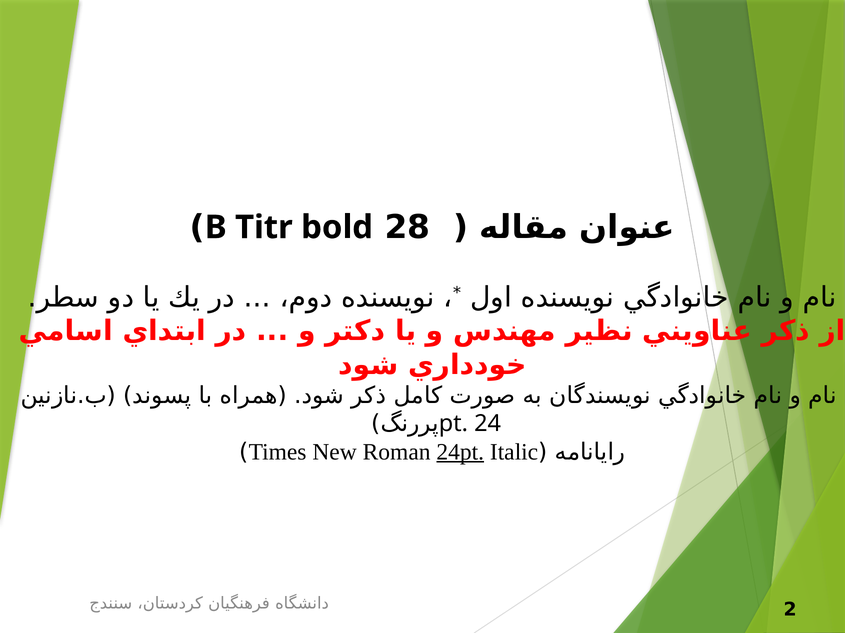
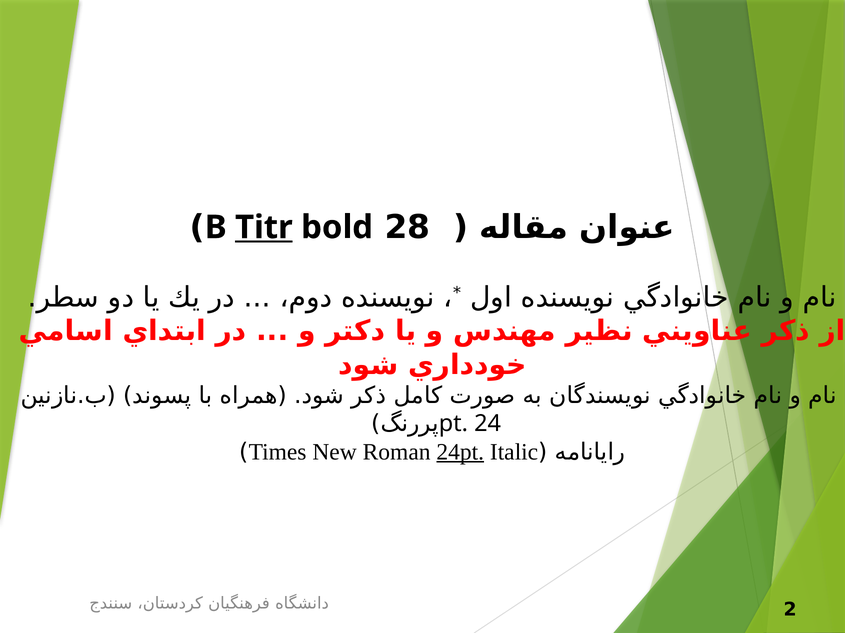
Titr underline: none -> present (264, 228)
